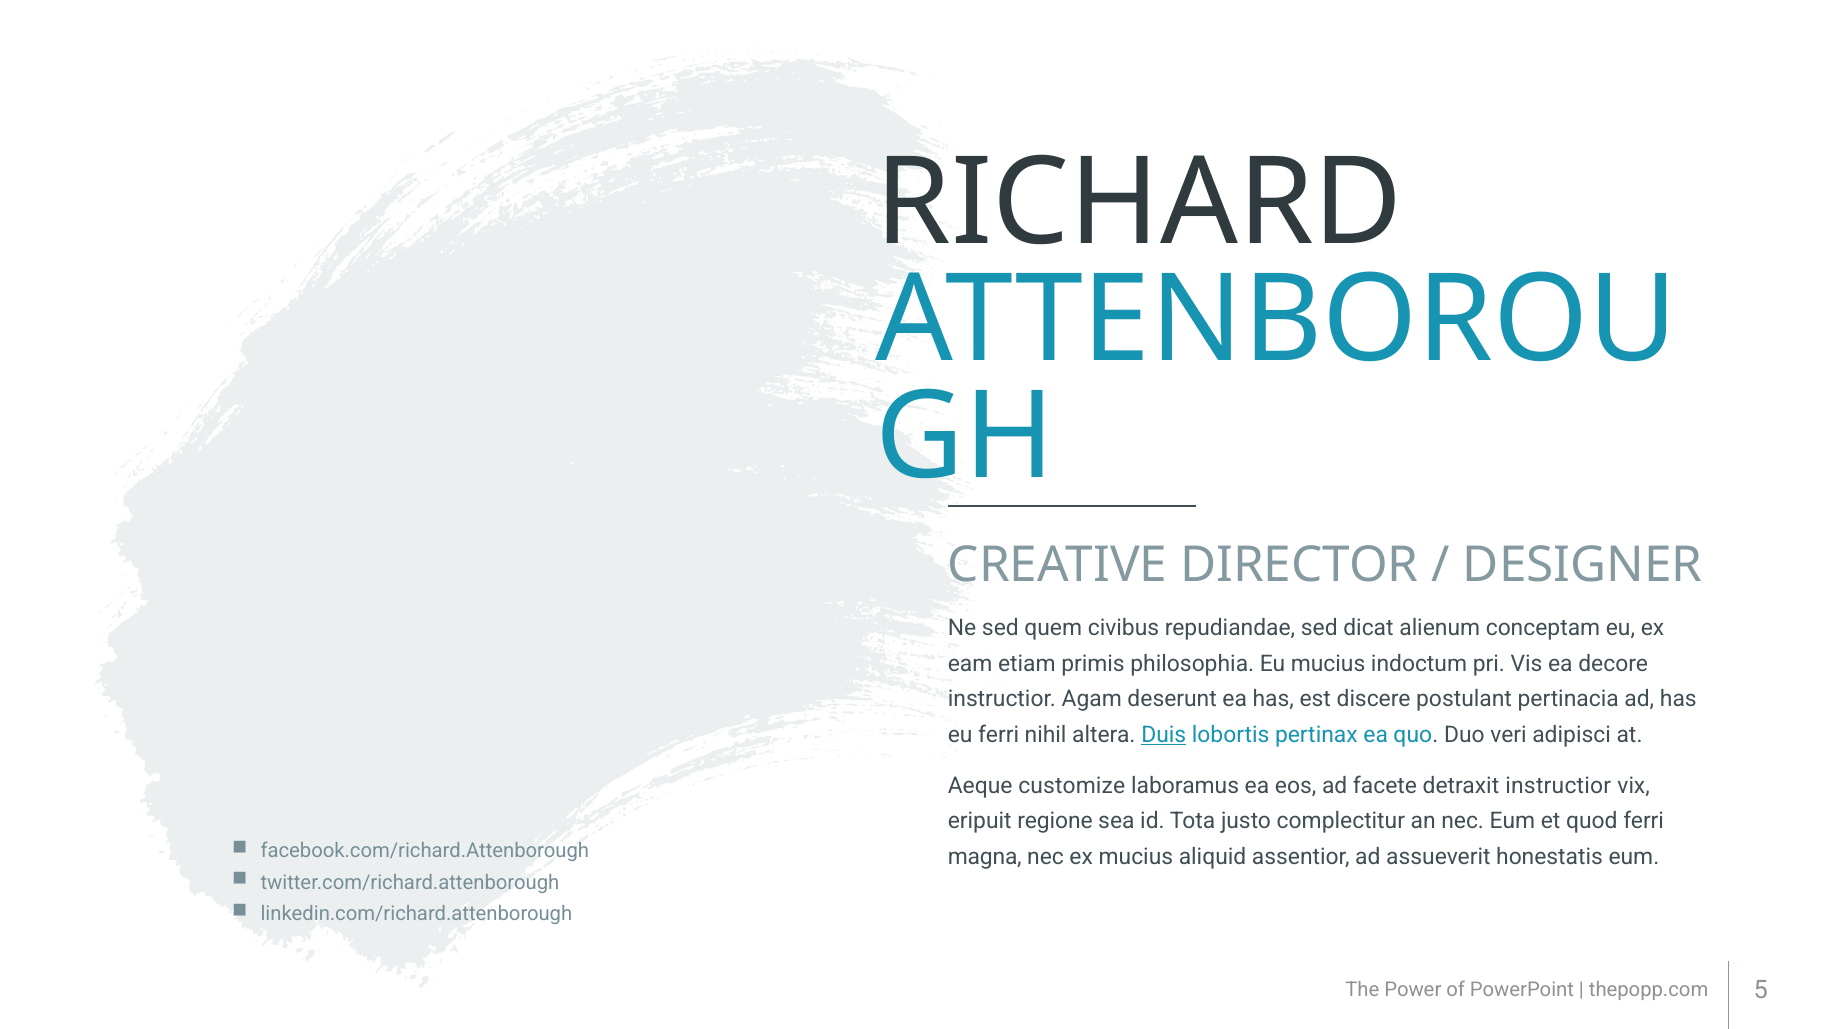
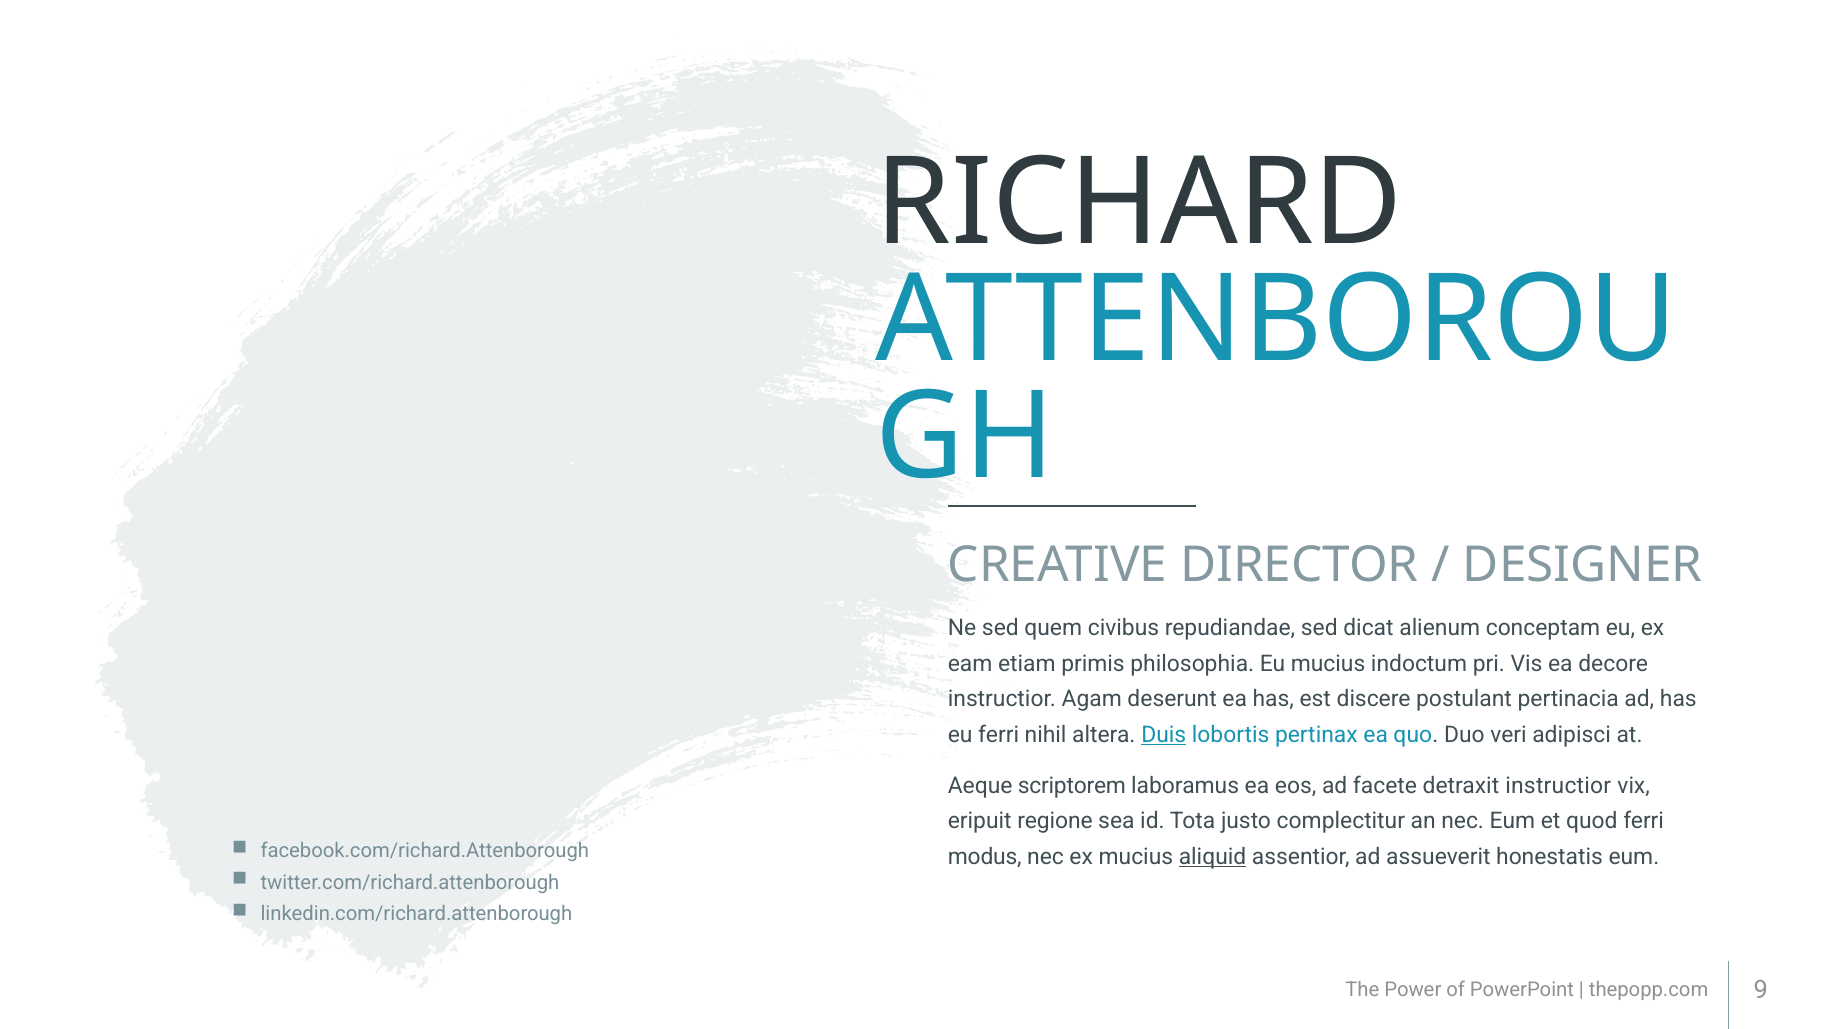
customize: customize -> scriptorem (1072, 785)
magna: magna -> modus (985, 857)
aliquid underline: none -> present (1213, 857)
5: 5 -> 9 (1761, 990)
